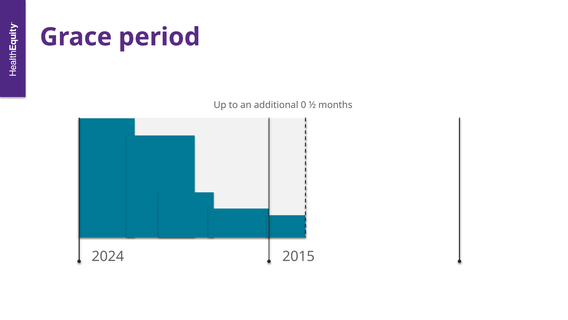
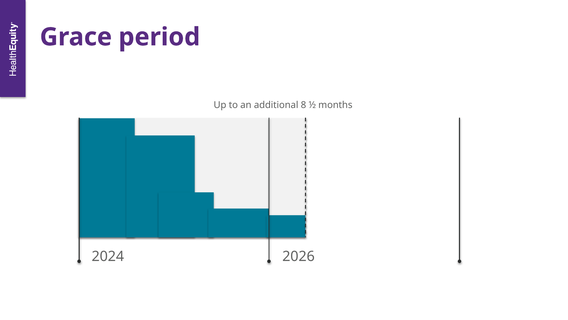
0: 0 -> 8 (304, 105)
2015: 2015 -> 2026 (299, 256)
